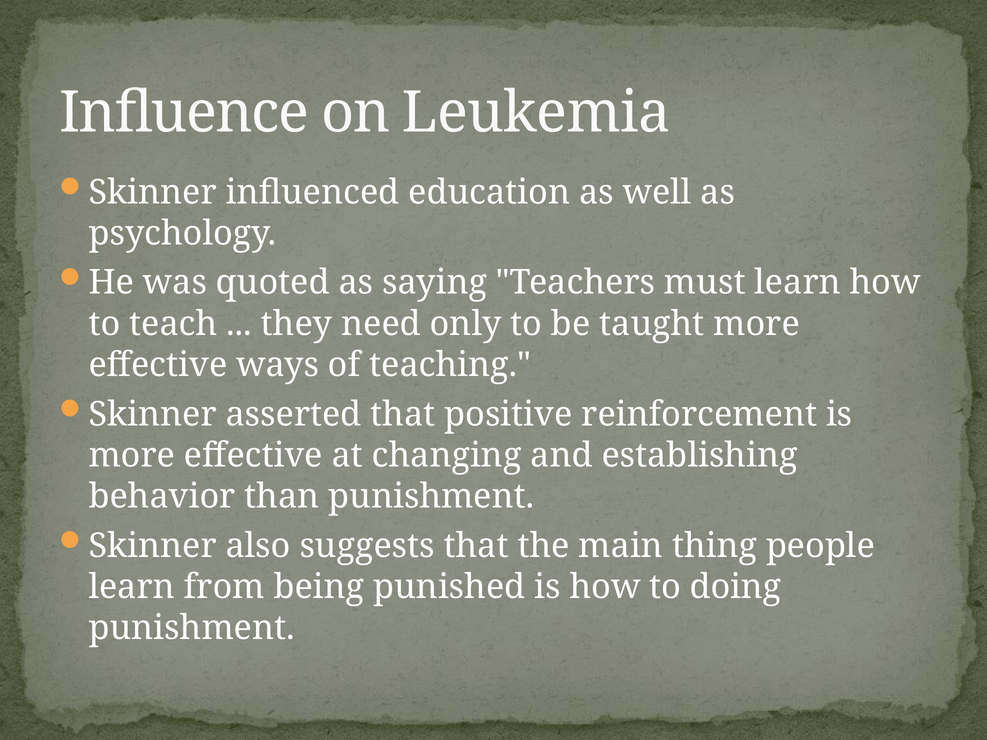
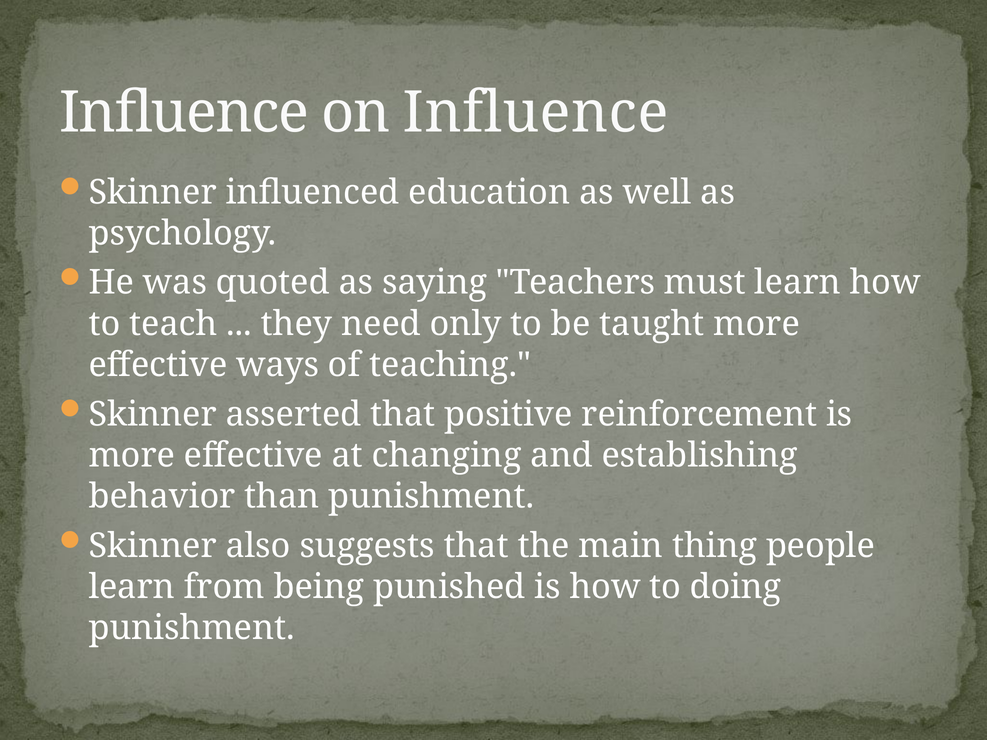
on Leukemia: Leukemia -> Influence (536, 113)
